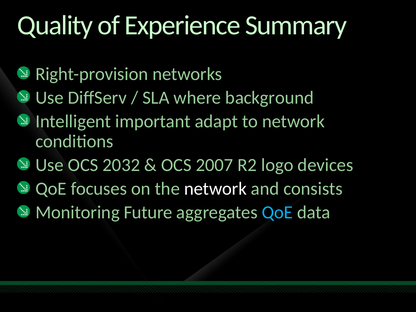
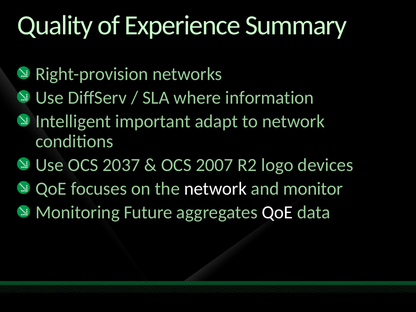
background: background -> information (270, 98)
2032: 2032 -> 2037 (121, 165)
consists: consists -> monitor (313, 189)
QoE colour: light blue -> white (277, 212)
